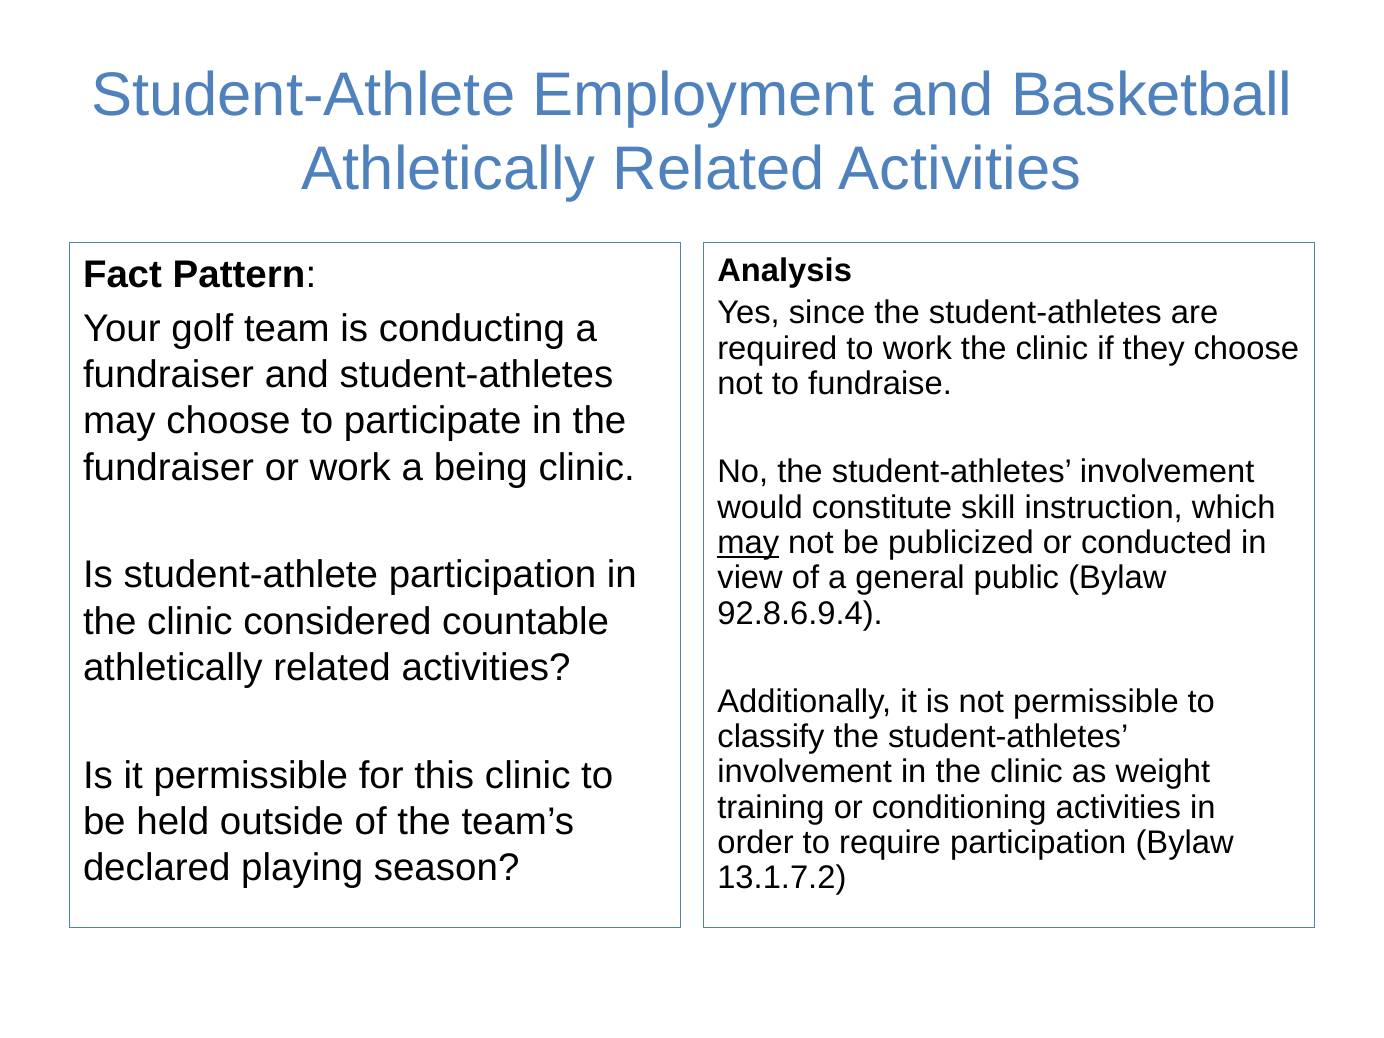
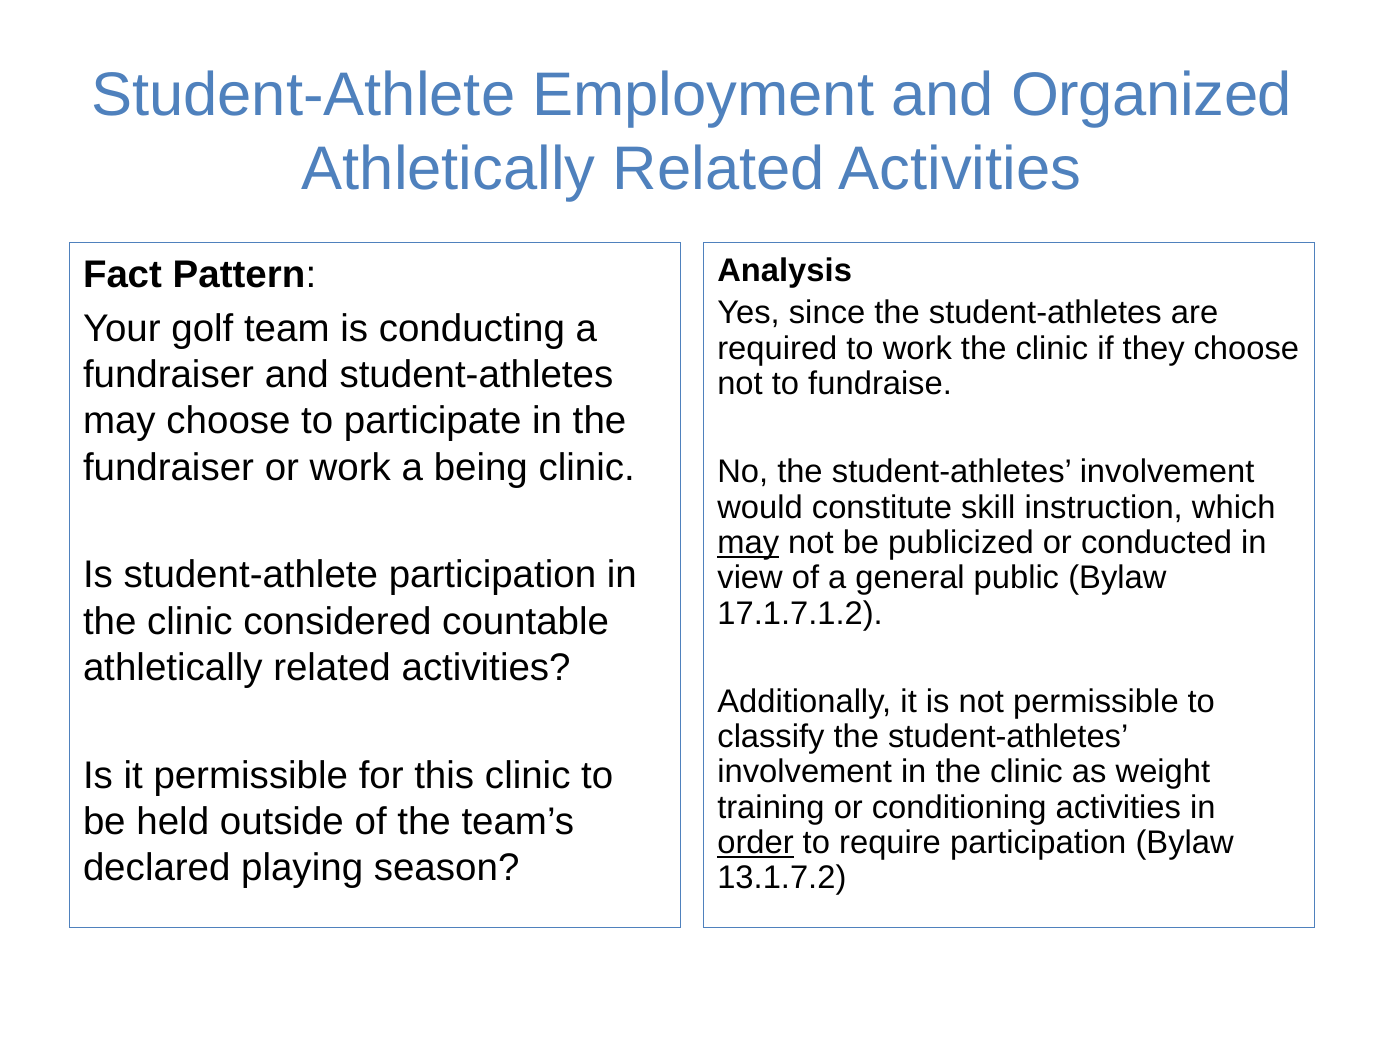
Basketball: Basketball -> Organized (1152, 95)
92.8.6.9.4: 92.8.6.9.4 -> 17.1.7.1.2 (800, 613)
order underline: none -> present (756, 843)
